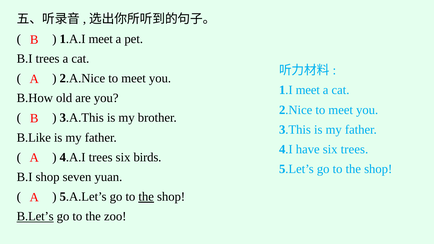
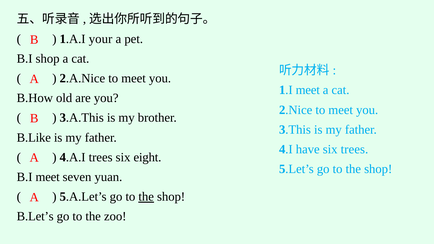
1.A.I meet: meet -> your (101, 39)
B.I trees: trees -> shop (48, 59)
birds: birds -> eight (147, 157)
B.I shop: shop -> meet (48, 177)
B.Let’s underline: present -> none (35, 217)
